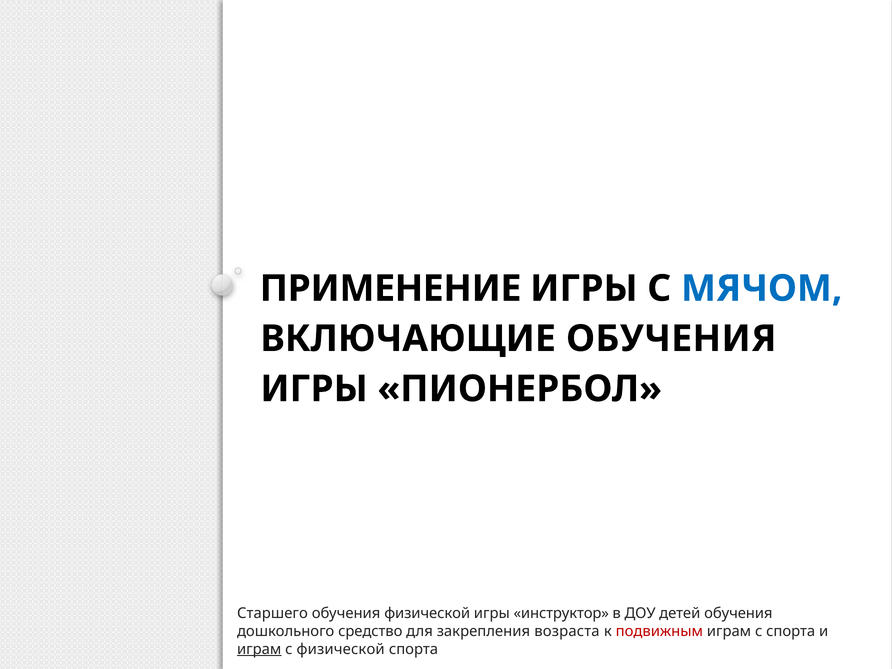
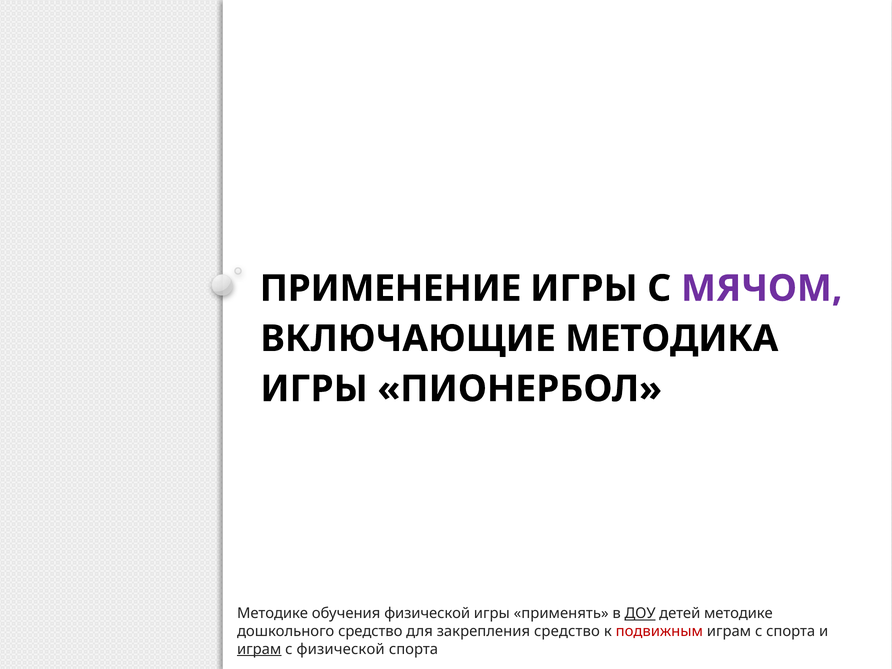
МЯЧОМ colour: blue -> purple (762, 289)
ВКЛЮЧАЮЩИЕ ОБУЧЕНИЯ: ОБУЧЕНИЯ -> МЕТОДИКА (672, 339)
Старшего: Старшего -> Методике (273, 614)
инструктор: инструктор -> применять (561, 614)
ДОУ underline: none -> present (640, 614)
детей обучения: обучения -> методике (738, 614)
закрепления возраста: возраста -> средство (567, 631)
